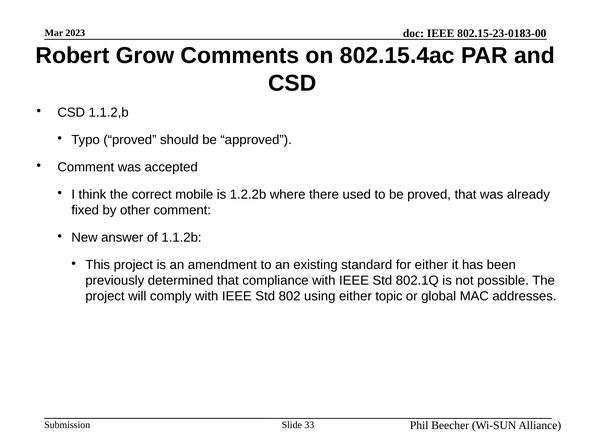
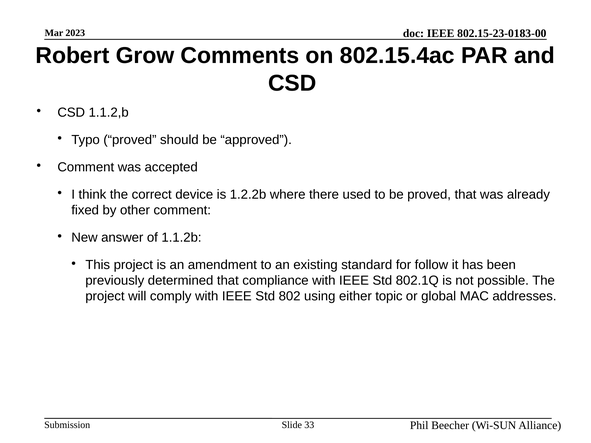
mobile: mobile -> device (194, 195)
for either: either -> follow (431, 265)
